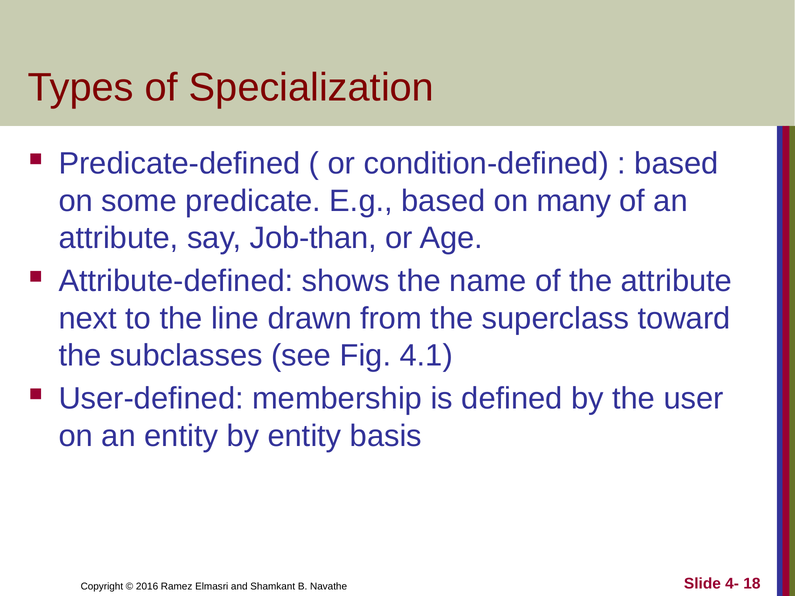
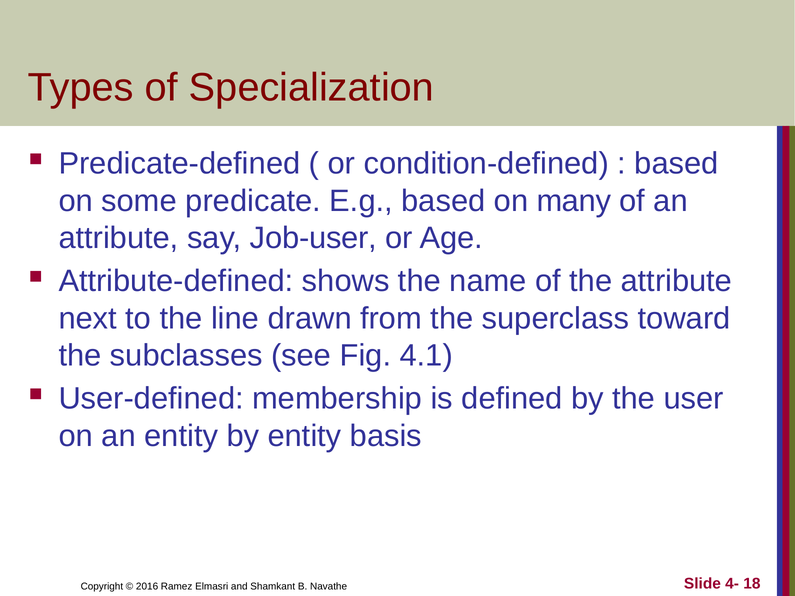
Job-than: Job-than -> Job-user (313, 238)
